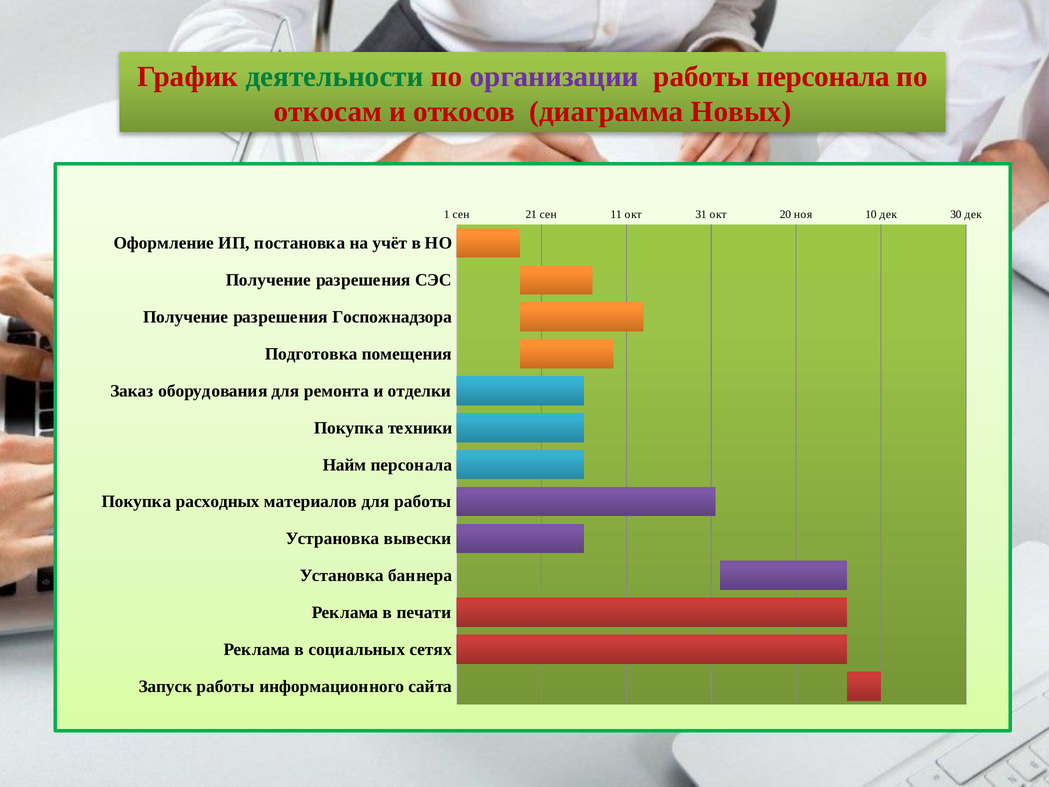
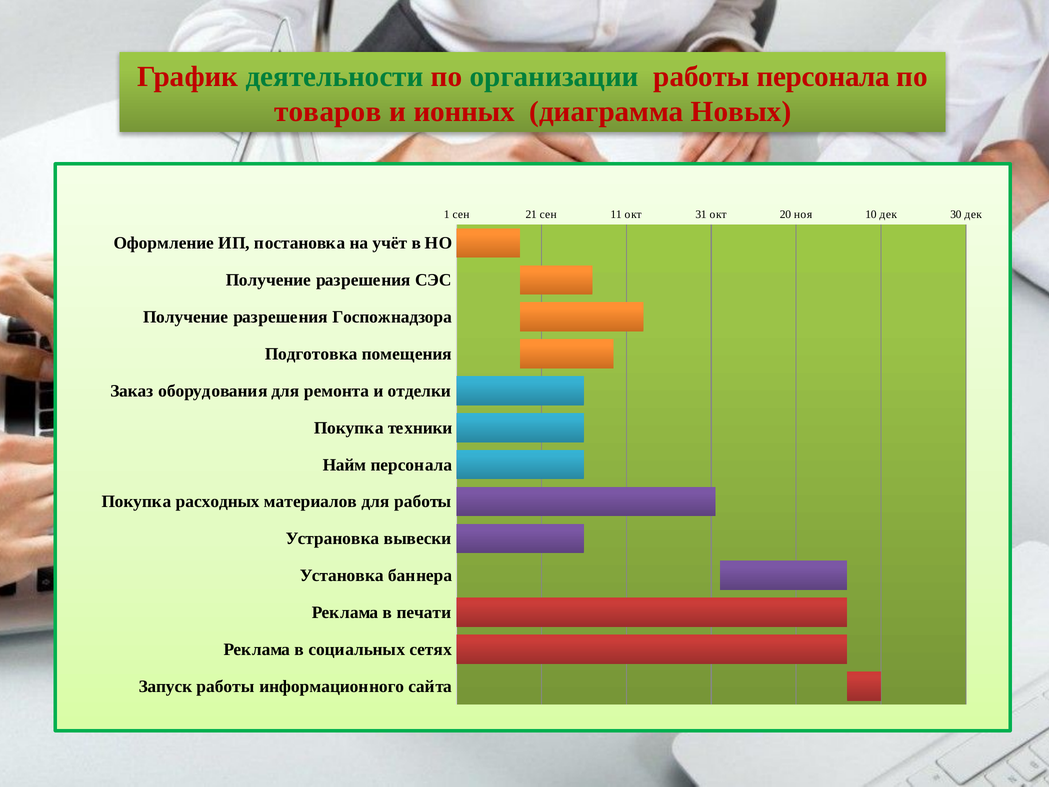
организации colour: purple -> green (554, 77)
откосам: откосам -> товаров (328, 112)
откосов: откосов -> ионных (464, 112)
